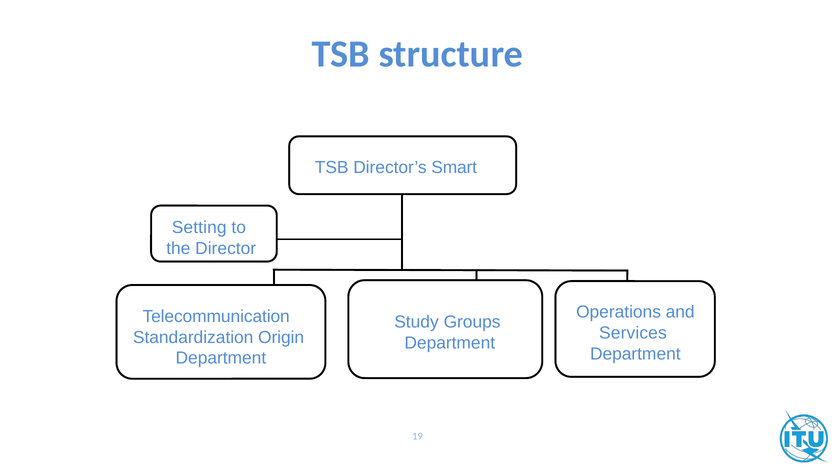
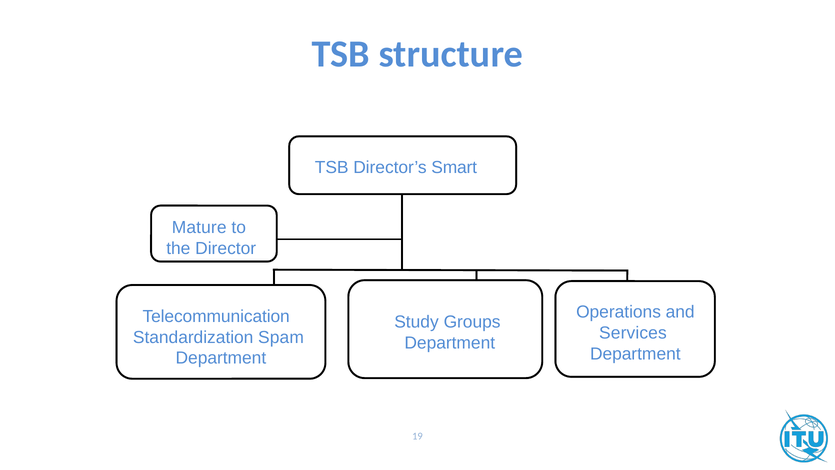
Setting: Setting -> Mature (199, 227)
Origin: Origin -> Spam (281, 337)
